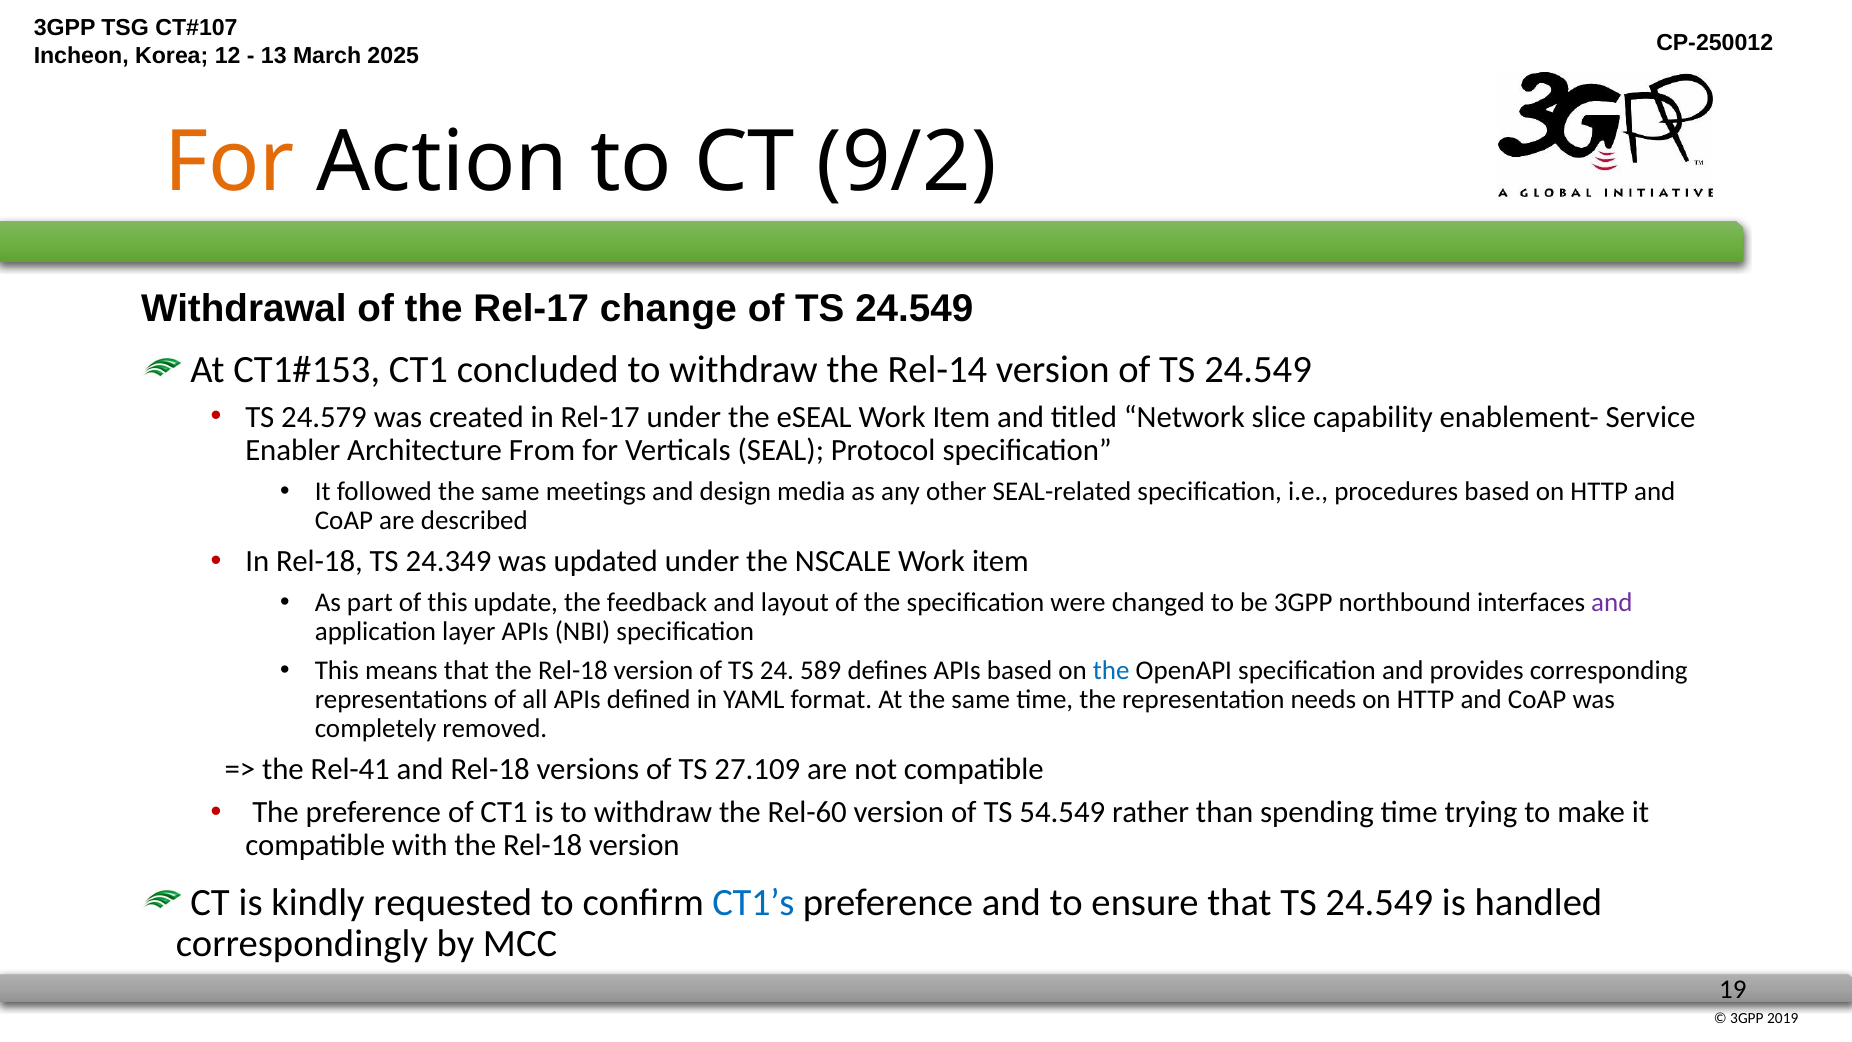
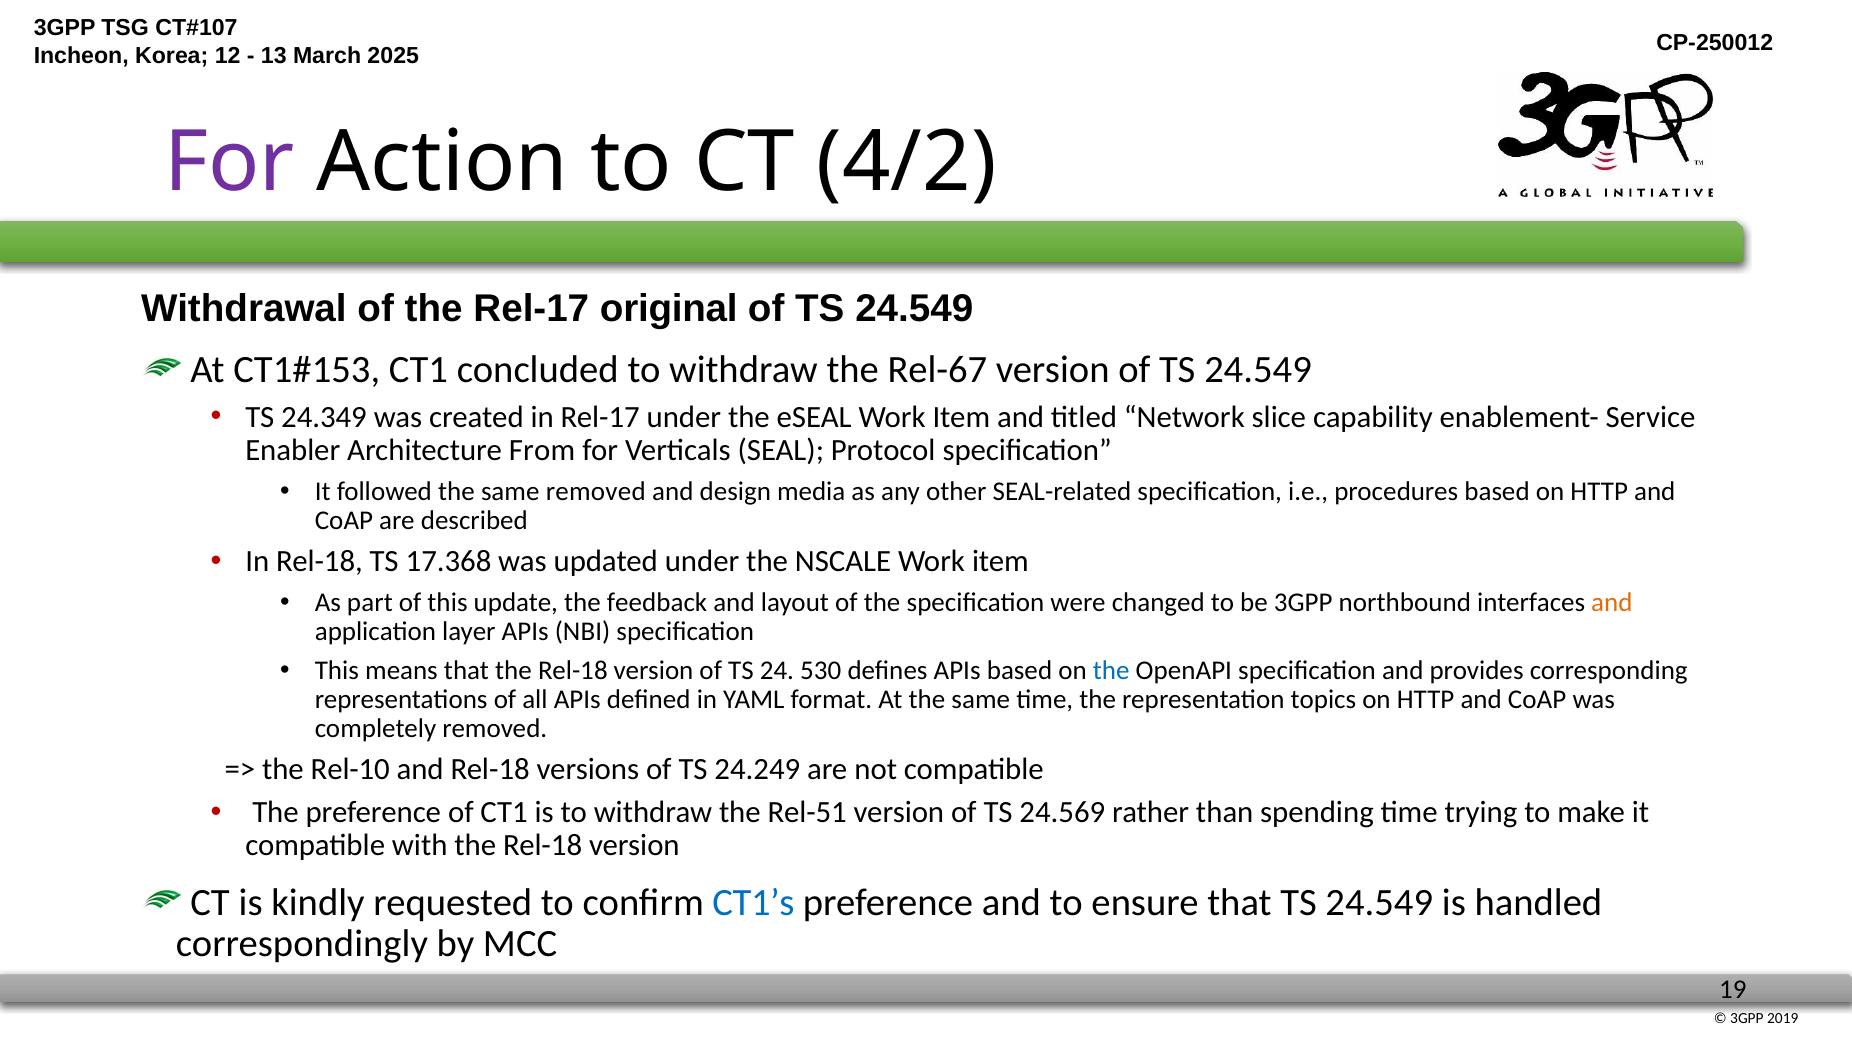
For colour: orange -> purple (229, 162)
9/2: 9/2 -> 4/2 (907, 162)
change: change -> original (669, 309)
Rel-14: Rel-14 -> Rel-67 (937, 370)
24.579: 24.579 -> 24.349 (324, 417)
same meetings: meetings -> removed (596, 491)
24.349: 24.349 -> 17.368 (449, 561)
and colour: purple -> orange (1612, 602)
589: 589 -> 530 (821, 670)
needs: needs -> topics (1323, 699)
Rel-41: Rel-41 -> Rel-10 (350, 769)
27.109: 27.109 -> 24.249 (757, 769)
Rel-60: Rel-60 -> Rel-51 (807, 812)
54.549: 54.549 -> 24.569 (1062, 812)
